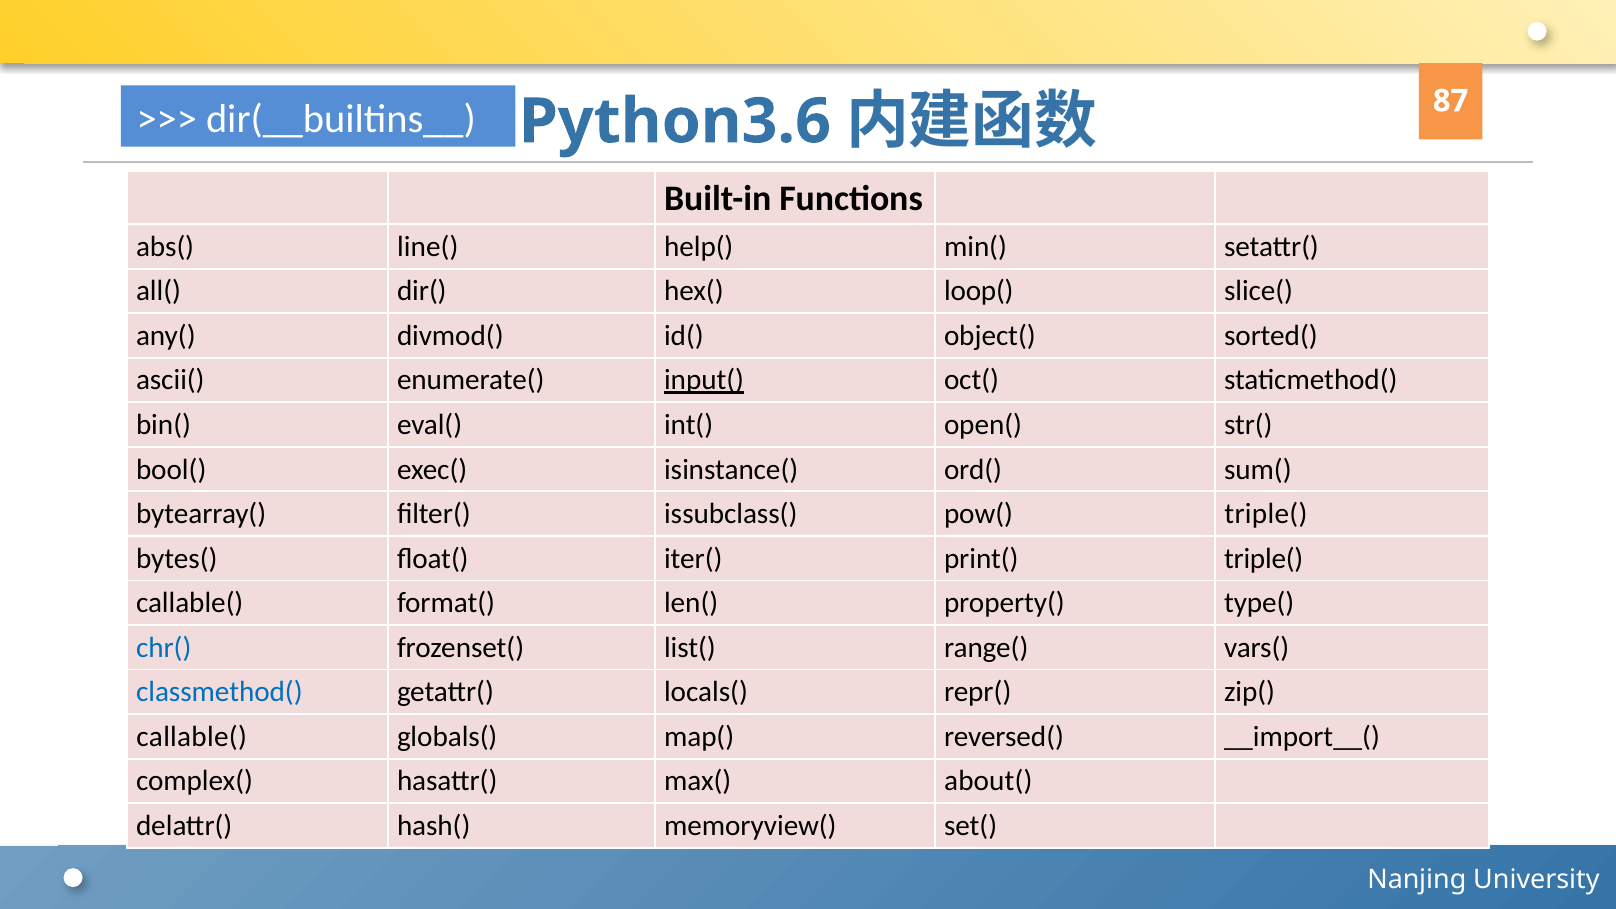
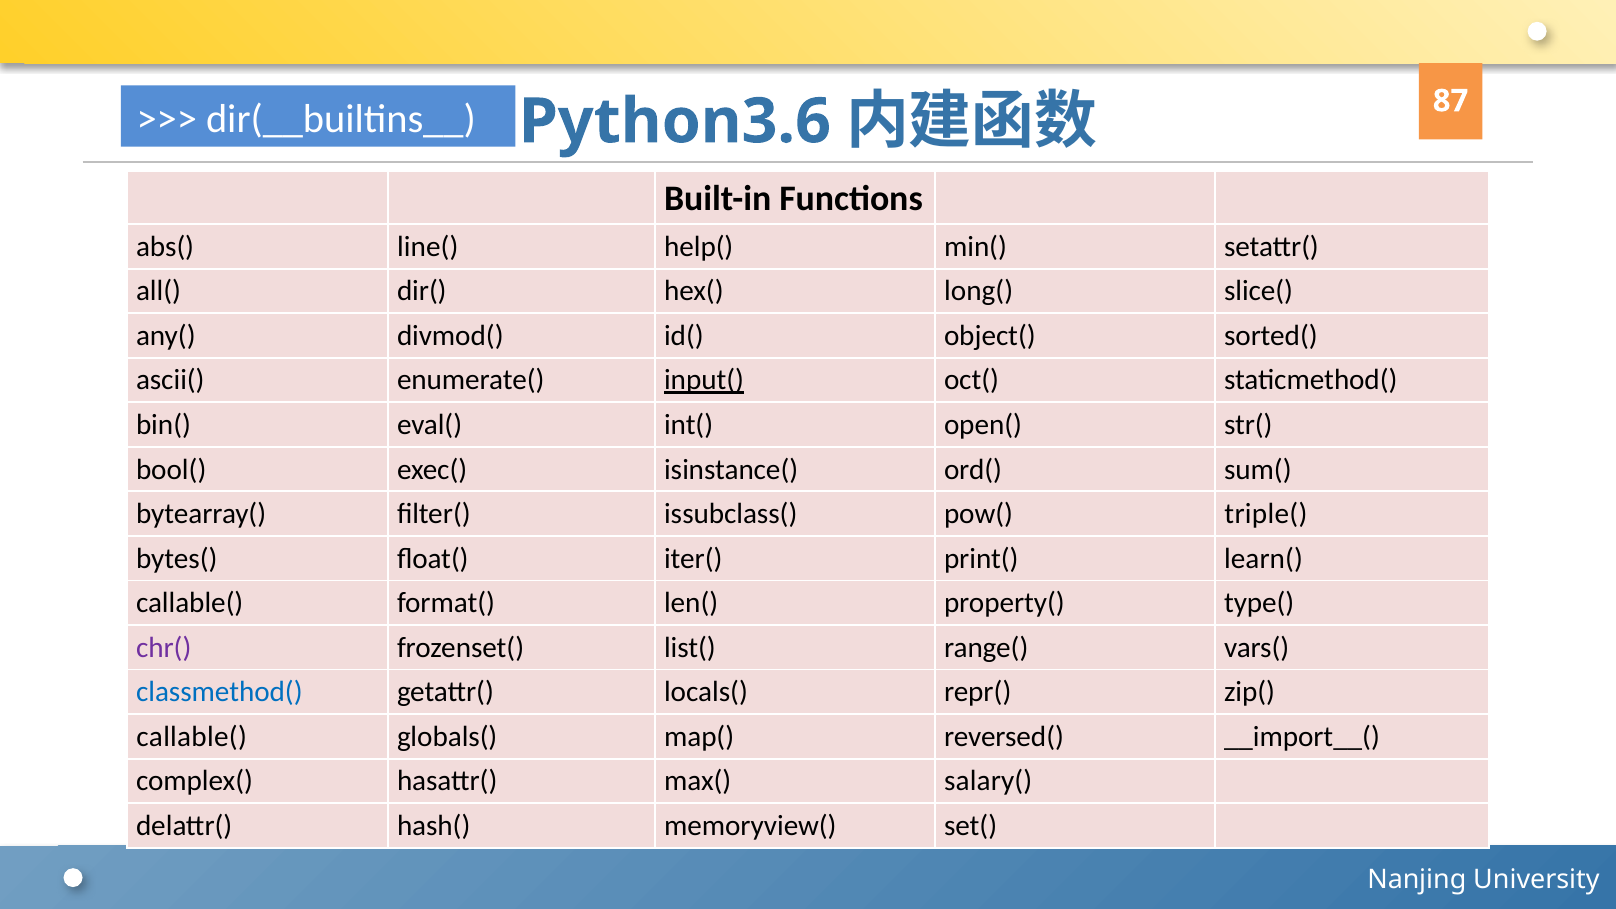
loop(: loop( -> long( (979, 291)
print( triple(: triple( -> learn( (1264, 559)
chr( colour: blue -> purple (164, 648)
about(: about( -> salary( (988, 781)
